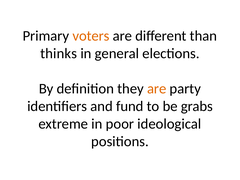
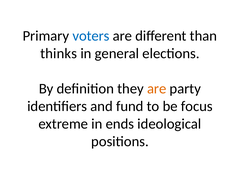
voters colour: orange -> blue (91, 36)
grabs: grabs -> focus (197, 106)
poor: poor -> ends (120, 124)
